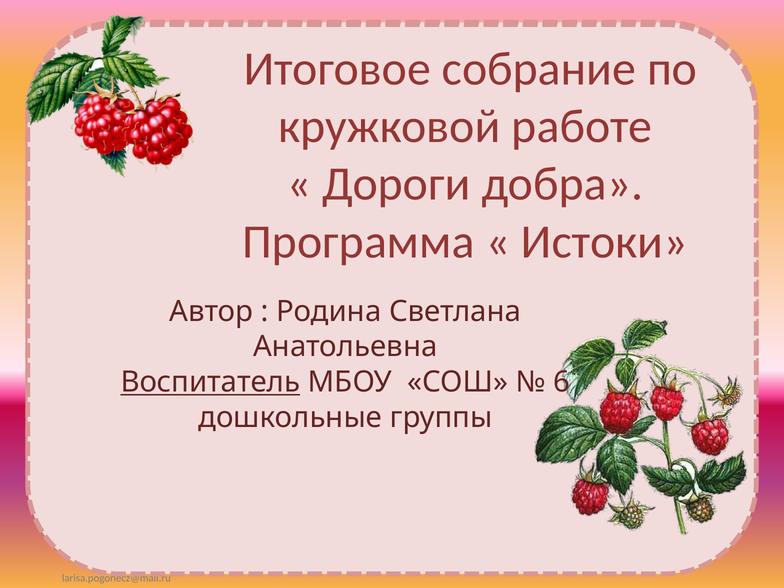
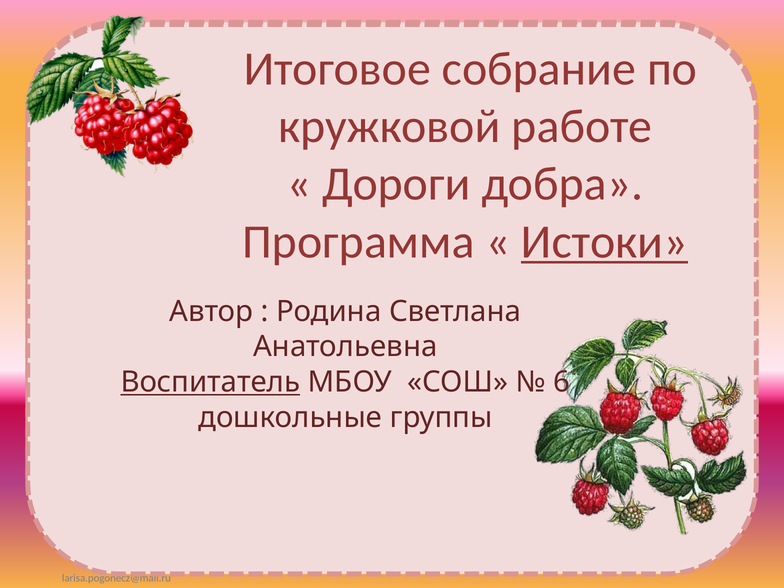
Истоки underline: none -> present (604, 242)
